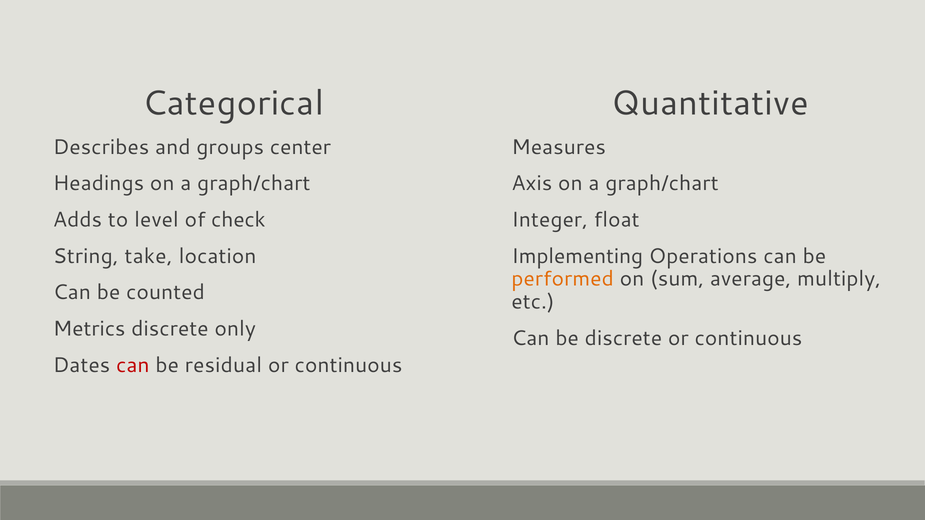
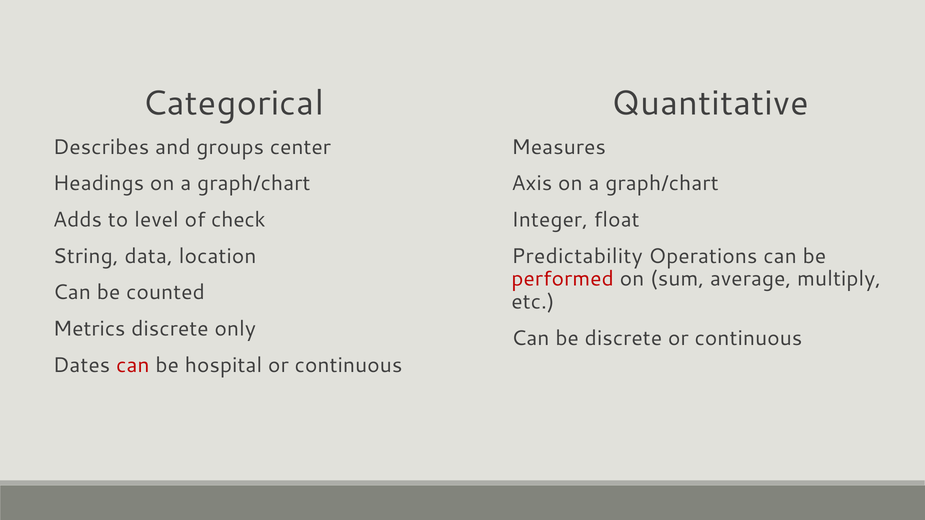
take: take -> data (149, 256)
Implementing: Implementing -> Predictability (577, 256)
performed colour: orange -> red (563, 279)
residual: residual -> hospital (223, 365)
